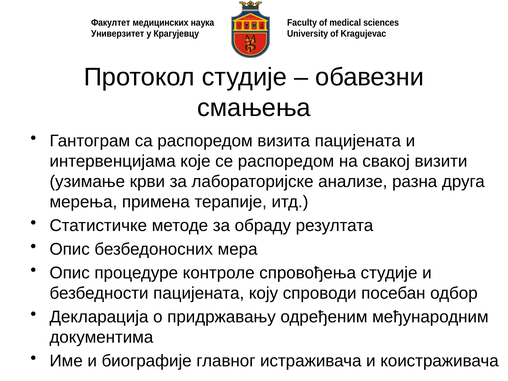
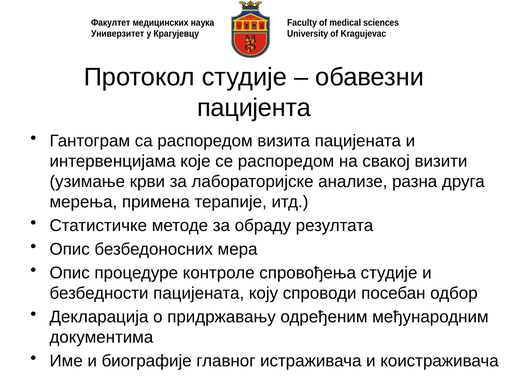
смањења: смањења -> пацијента (254, 108)
